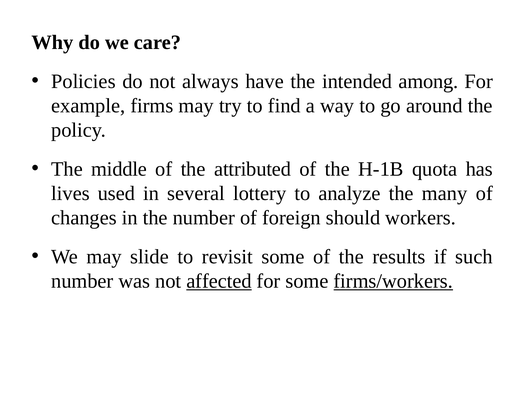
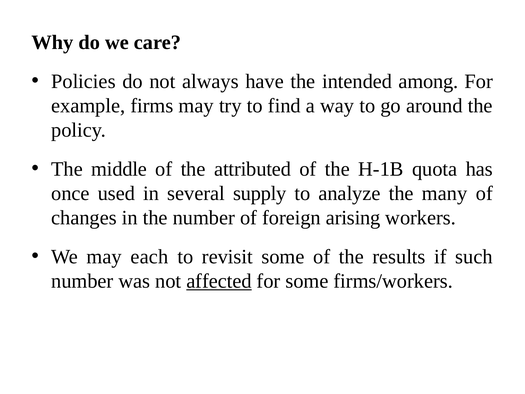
lives: lives -> once (70, 193)
lottery: lottery -> supply (260, 193)
should: should -> arising (353, 218)
slide: slide -> each (149, 256)
firms/workers underline: present -> none (393, 281)
